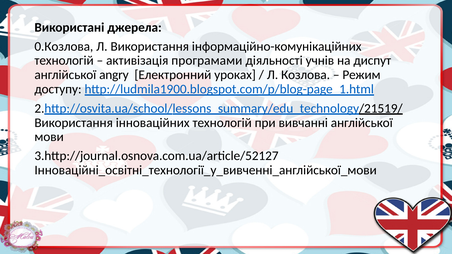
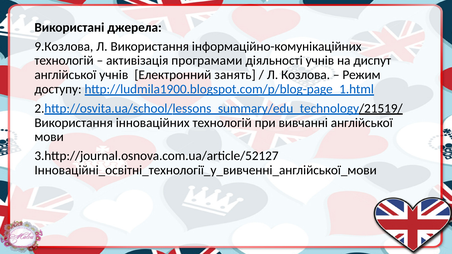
0.Козлова: 0.Козлова -> 9.Козлова (64, 46)
англійської angry: angry -> учнів (114, 75)
уроках: уроках -> занять (235, 75)
